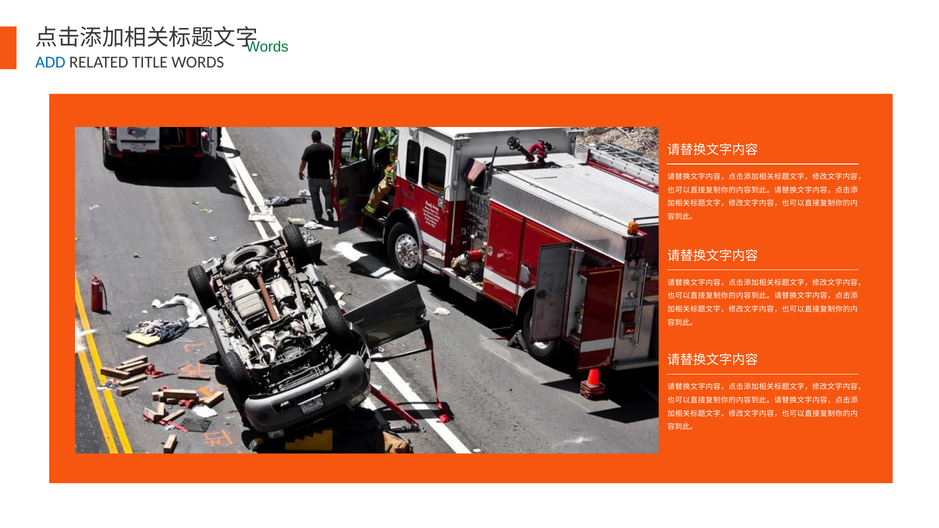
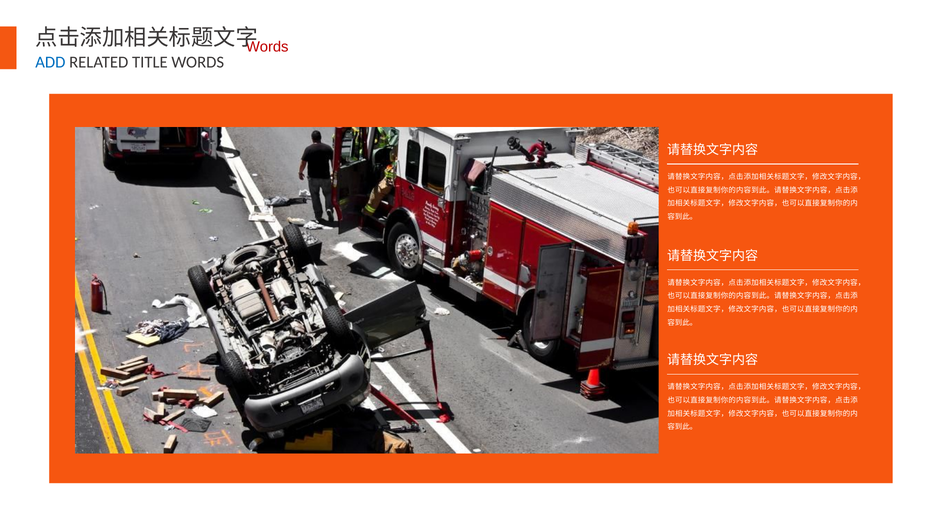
Words colour: green -> red (267, 47)
